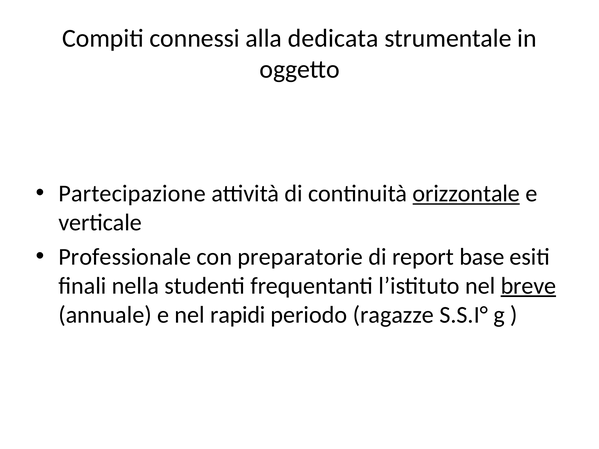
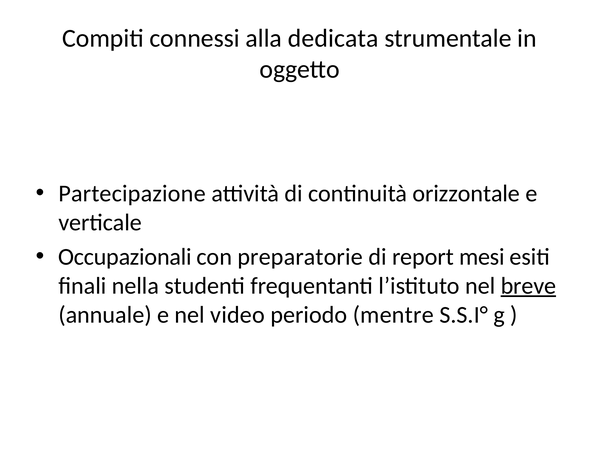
orizzontale underline: present -> none (466, 194)
Professionale: Professionale -> Occupazionali (125, 257)
base: base -> mesi (482, 257)
rapidi: rapidi -> video (238, 315)
ragazze: ragazze -> mentre (393, 315)
